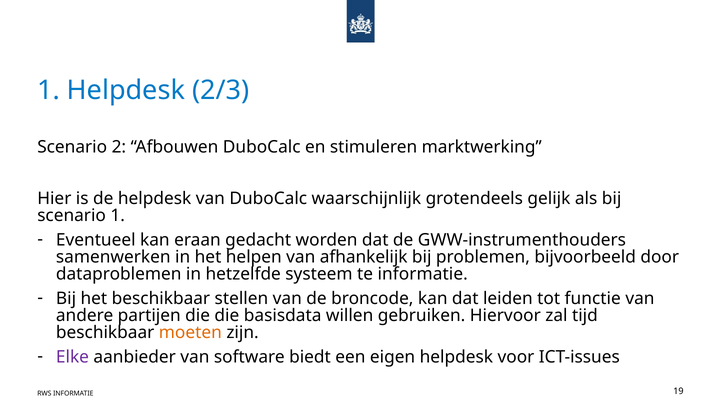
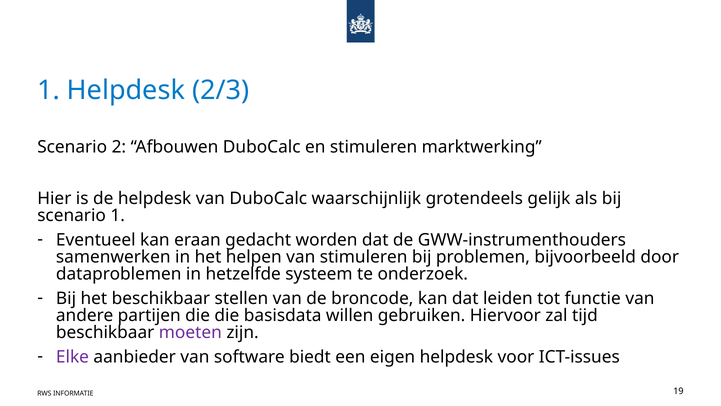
van afhankelijk: afhankelijk -> stimuleren (364, 257)
te informatie: informatie -> onderzoek (423, 274)
moeten colour: orange -> purple (190, 332)
